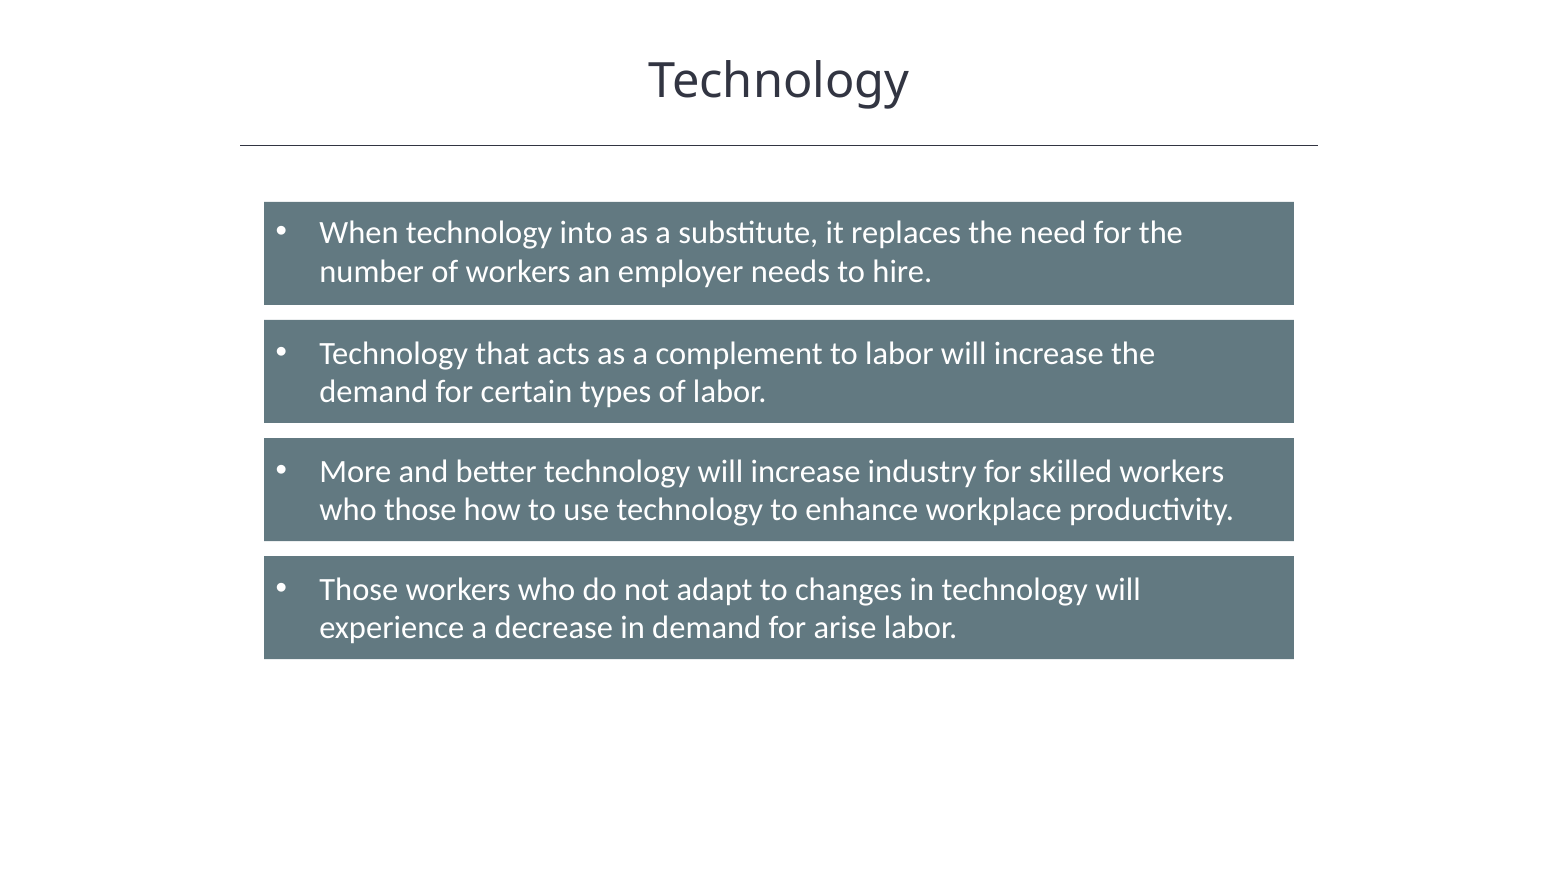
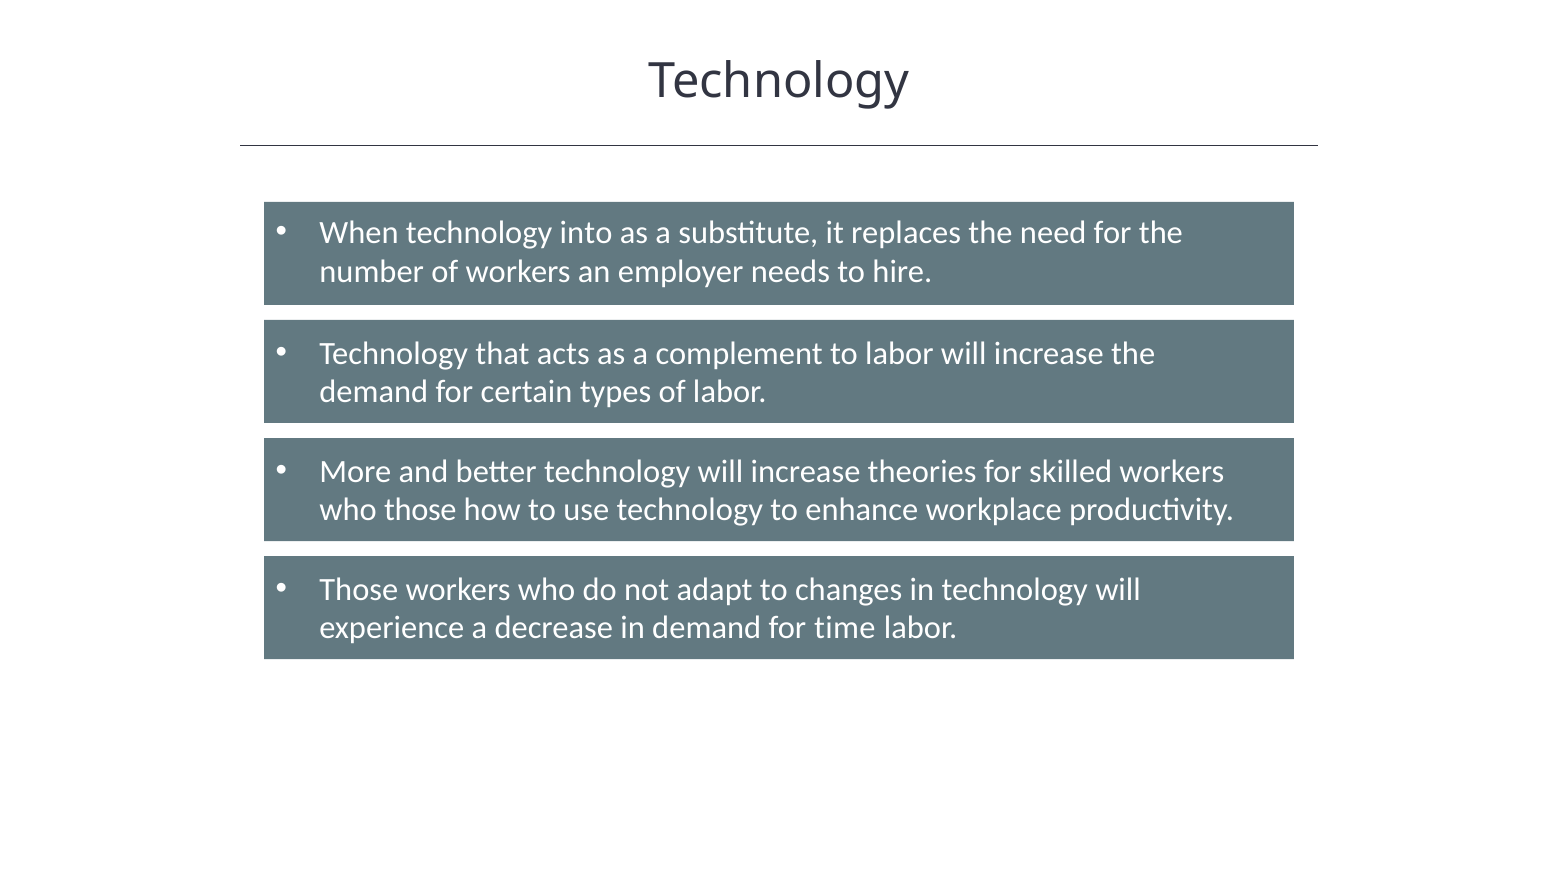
industry: industry -> theories (922, 471)
arise: arise -> time (845, 629)
